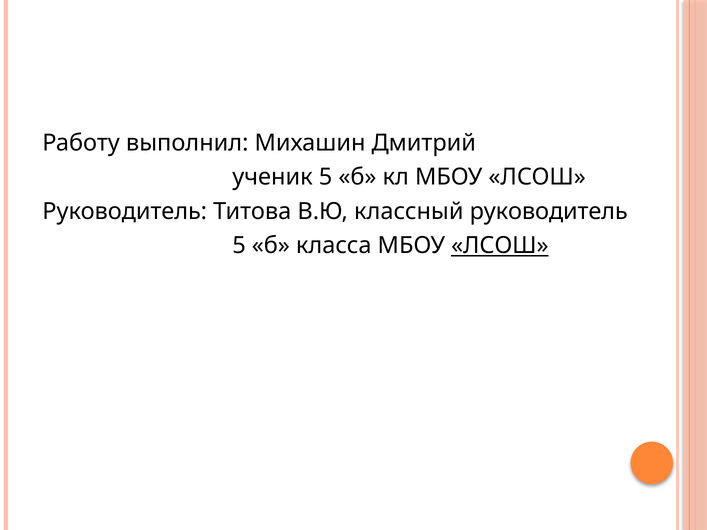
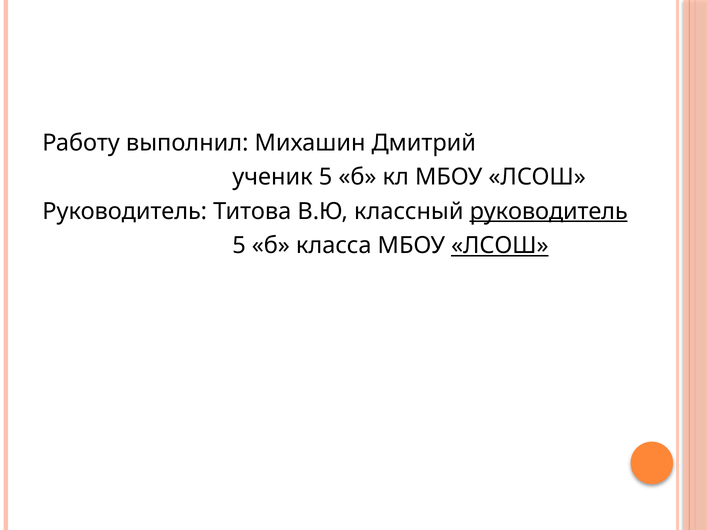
руководитель underline: none -> present (549, 211)
